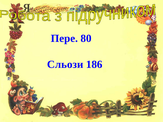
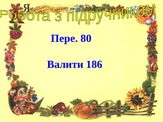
Сльози: Сльози -> Валити (65, 64)
